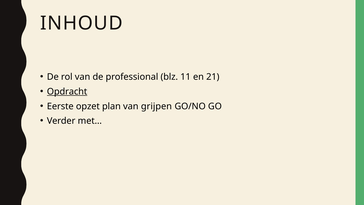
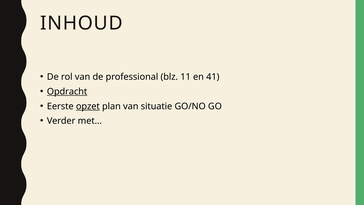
21: 21 -> 41 (213, 77)
opzet underline: none -> present (88, 106)
grijpen: grijpen -> situatie (157, 106)
